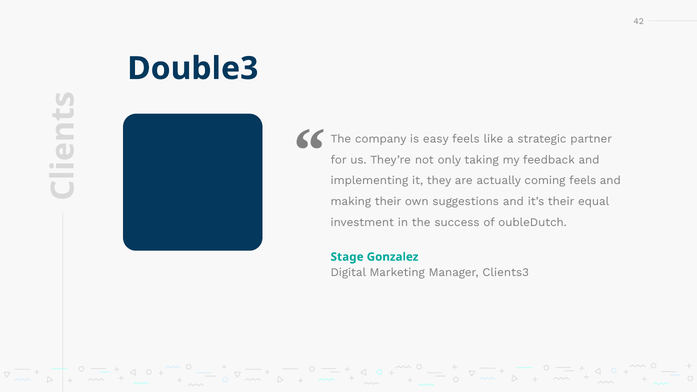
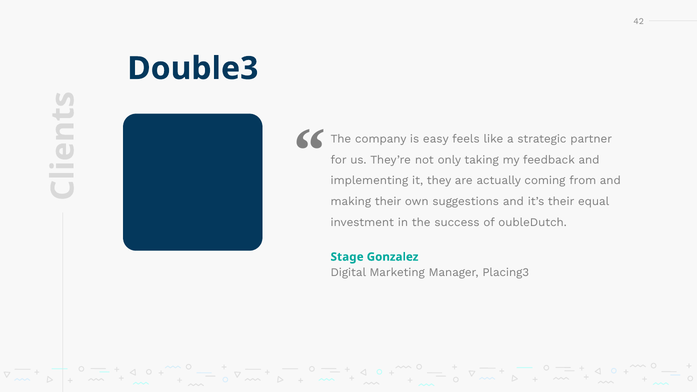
coming feels: feels -> from (583, 181)
Clients3: Clients3 -> Placing3 (506, 272)
